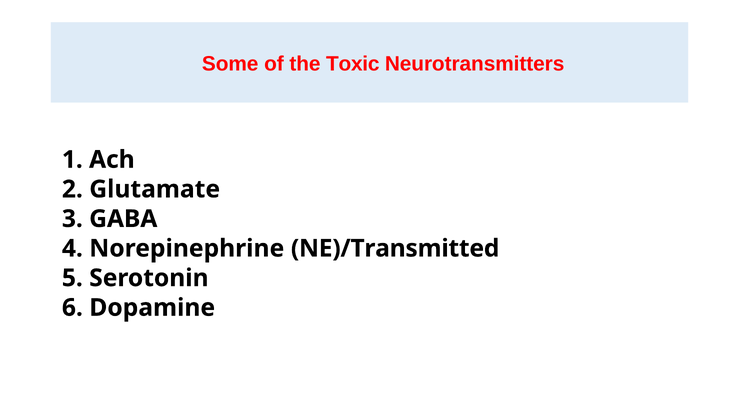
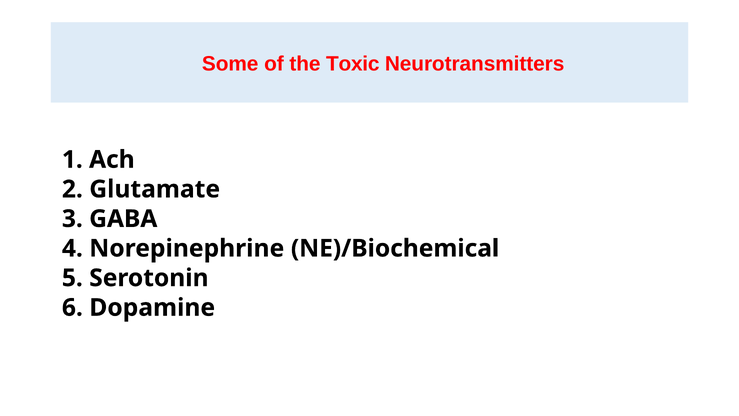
NE)/Transmitted: NE)/Transmitted -> NE)/Biochemical (395, 248)
